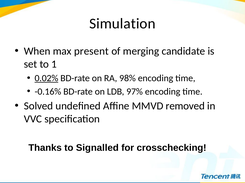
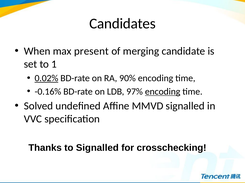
Simulation: Simulation -> Candidates (123, 24)
98%: 98% -> 90% (128, 79)
encoding underline: none -> present (163, 92)
MMVD removed: removed -> signalled (185, 106)
